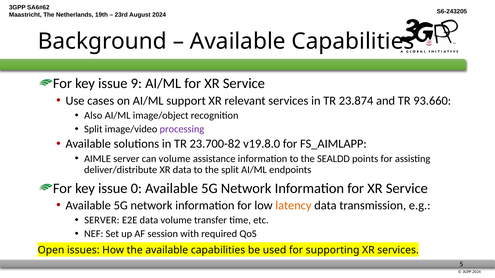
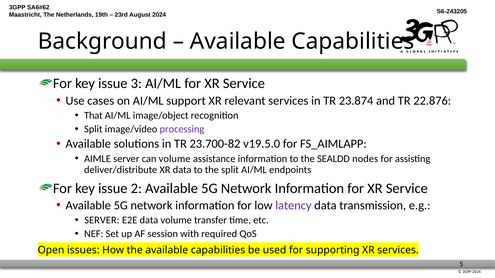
9: 9 -> 3 (136, 84)
93.660: 93.660 -> 22.876 (432, 101)
Also: Also -> That (93, 116)
v19.8.0: v19.8.0 -> v19.5.0 (262, 144)
points: points -> nodes (365, 159)
0: 0 -> 2 (136, 189)
latency colour: orange -> purple (293, 206)
